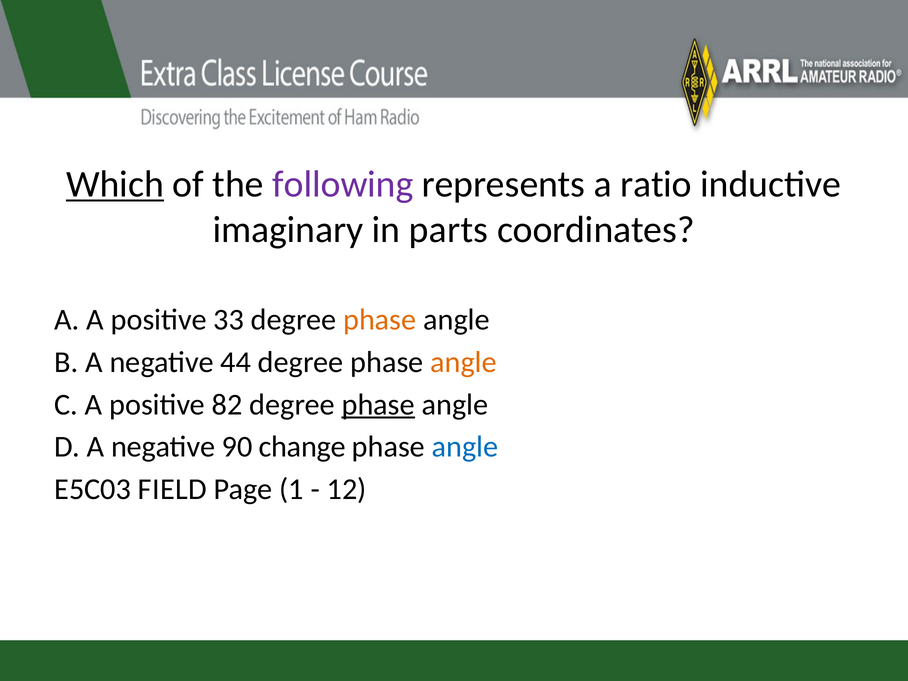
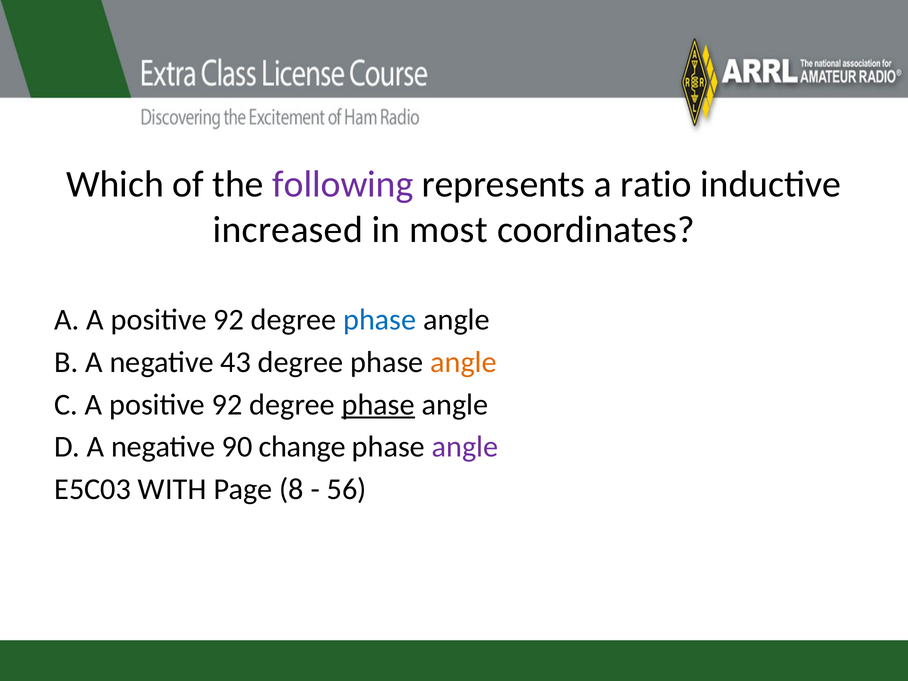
Which underline: present -> none (115, 184)
imaginary: imaginary -> increased (288, 230)
parts: parts -> most (448, 230)
A A positive 33: 33 -> 92 (229, 320)
phase colour: orange -> blue (380, 320)
44: 44 -> 43 (236, 362)
C A positive 82: 82 -> 92 (227, 405)
angle colour: blue -> purple (465, 447)
FIELD: FIELD -> WITH (172, 489)
1: 1 -> 8 (292, 489)
12: 12 -> 56 (347, 489)
